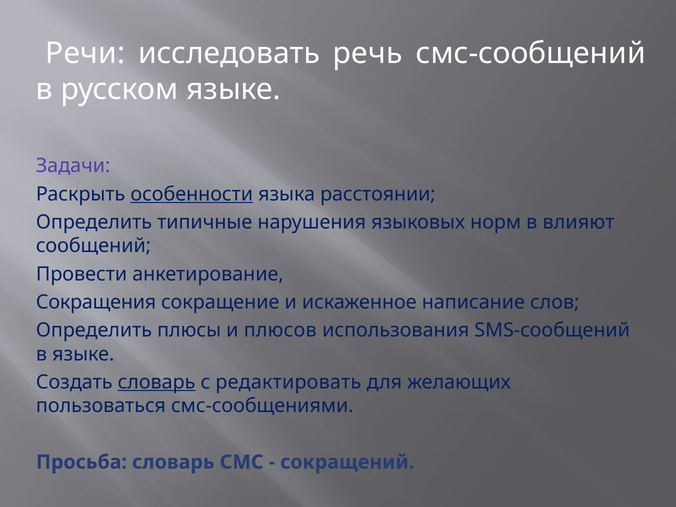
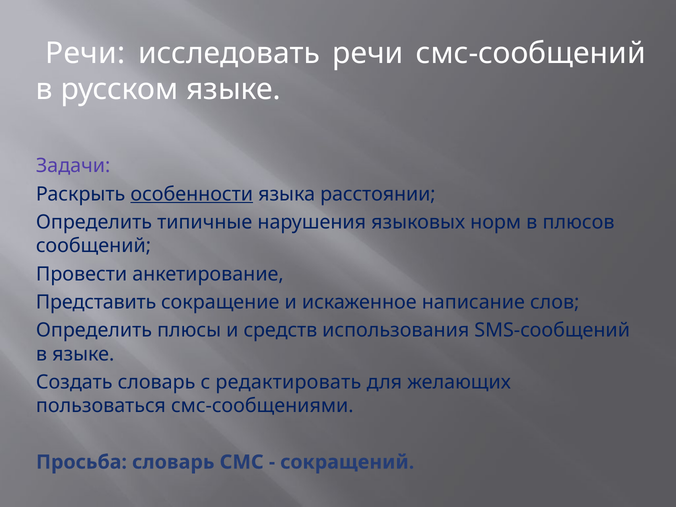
исследовать речь: речь -> речи (368, 53)
влияют: влияют -> плюсов (579, 222)
Сокращения: Сокращения -> Представить (96, 302)
плюсов: плюсов -> средств (280, 330)
словарь underline: present -> none (157, 382)
